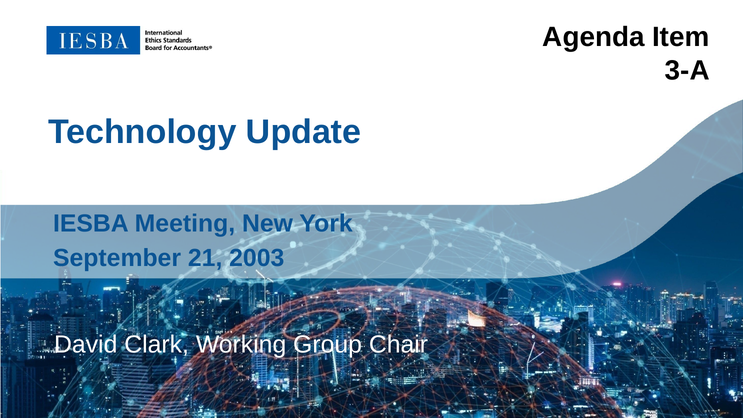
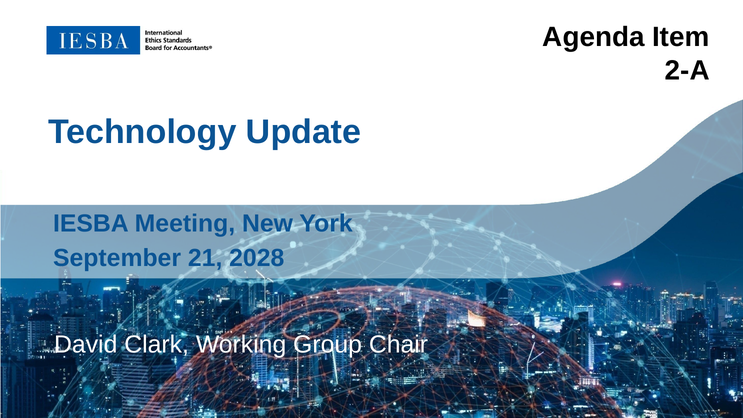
3-A: 3-A -> 2-A (687, 71)
2003: 2003 -> 2028 (257, 258)
